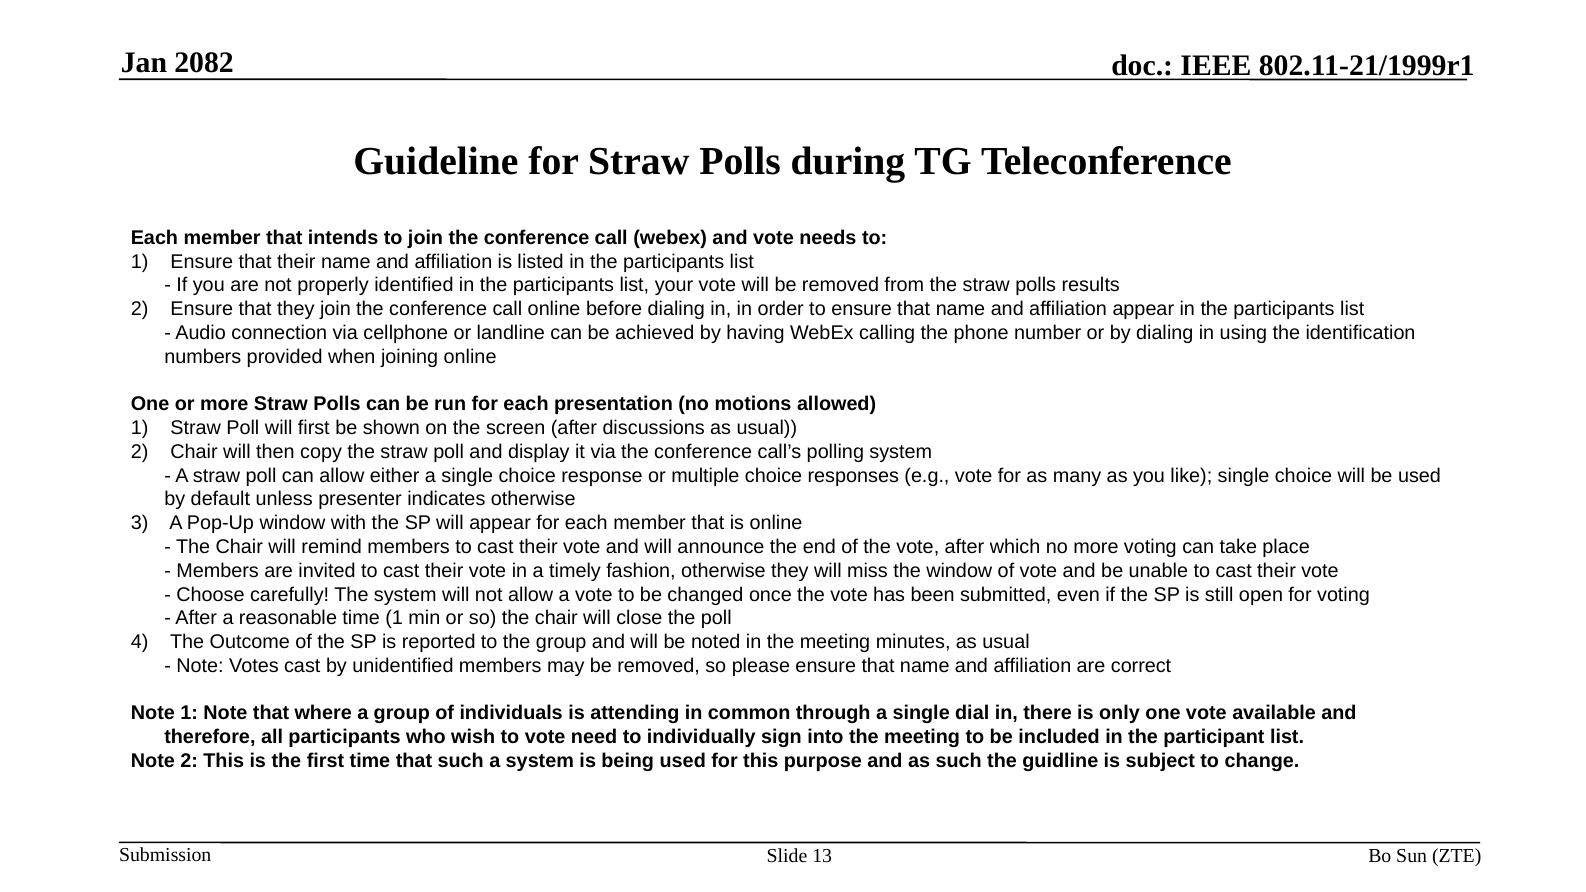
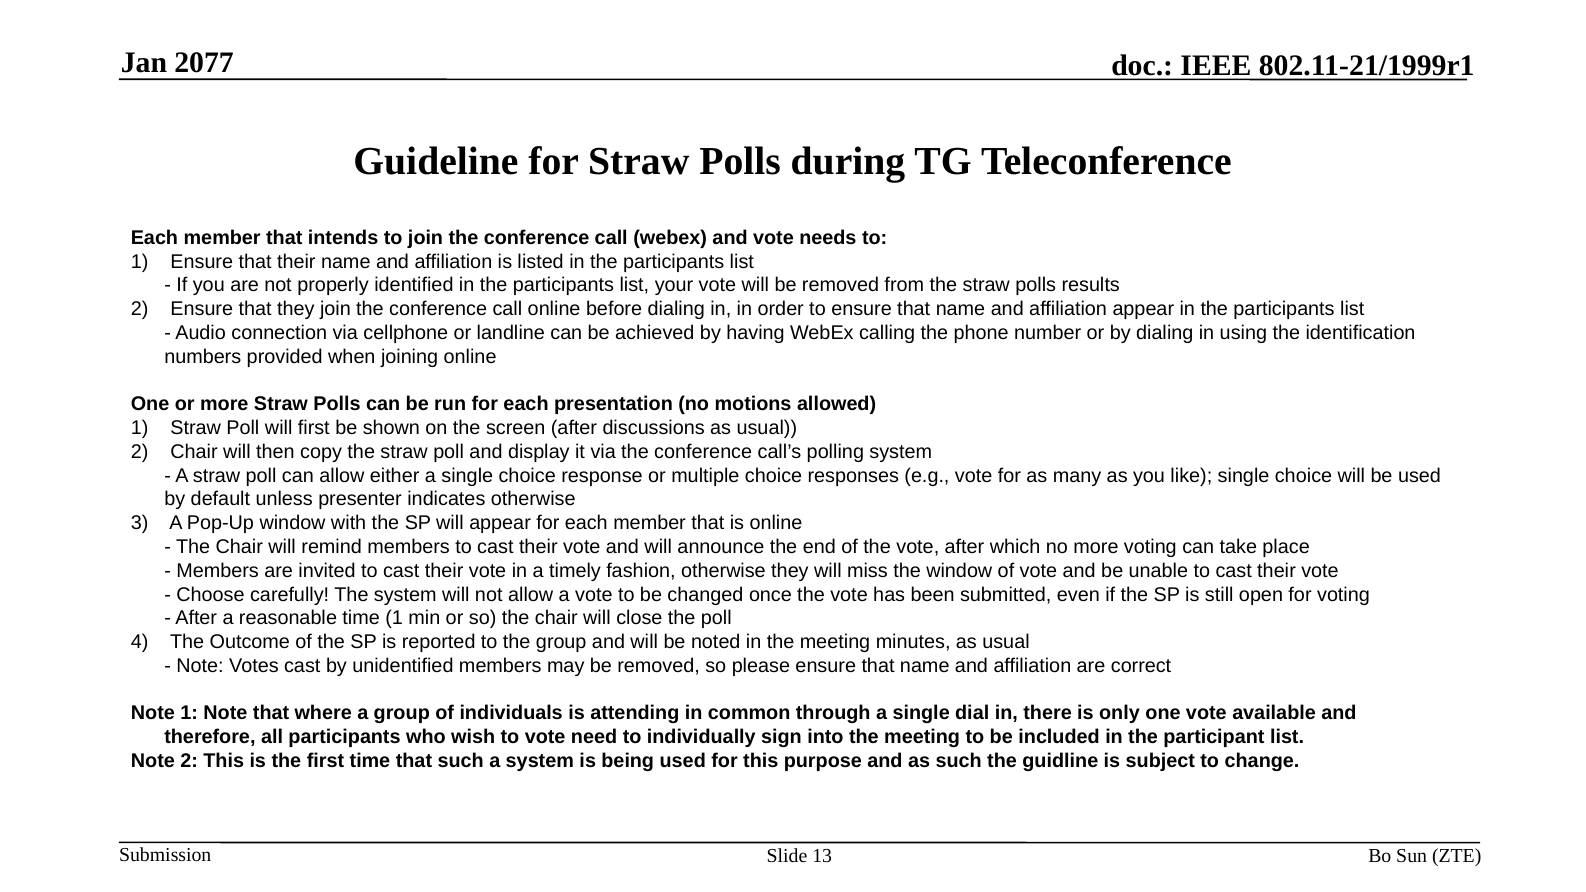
2082: 2082 -> 2077 (204, 63)
